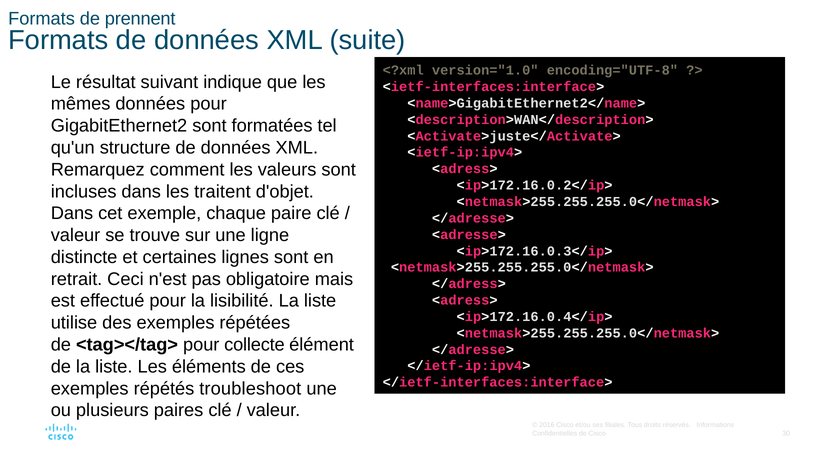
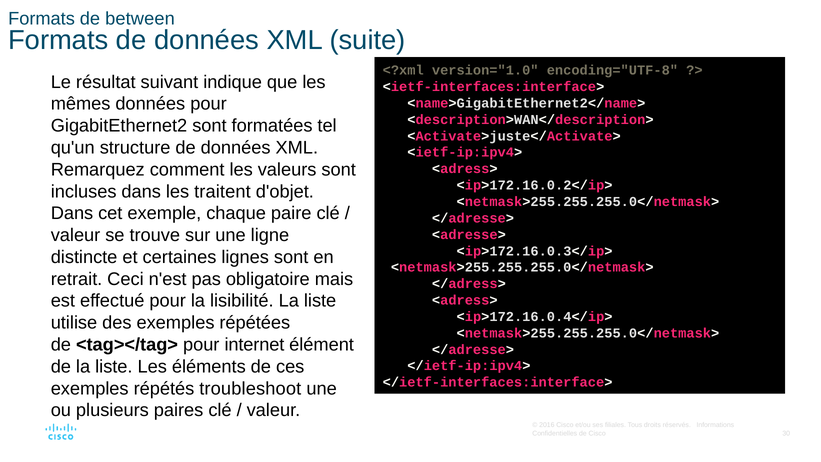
prennent: prennent -> between (140, 19)
collecte: collecte -> internet (254, 345)
